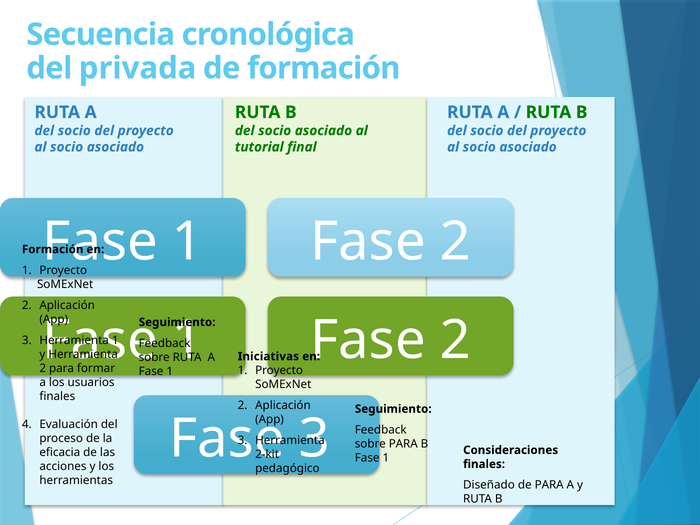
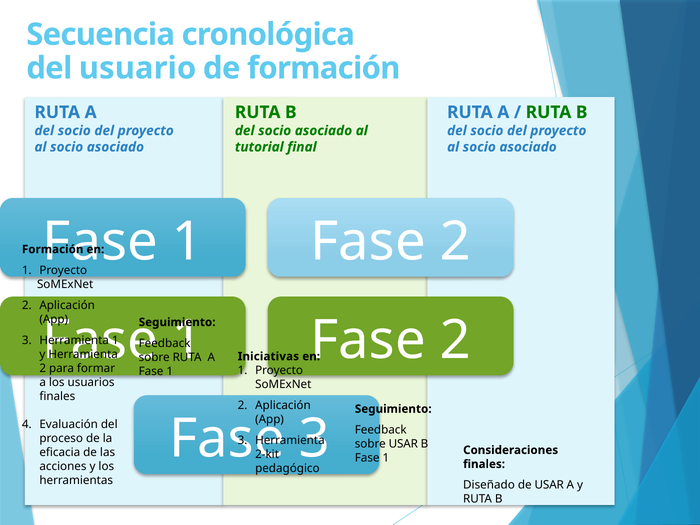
privada: privada -> usuario (138, 68)
sobre PARA: PARA -> USAR (403, 444)
de PARA: PARA -> USAR (549, 485)
